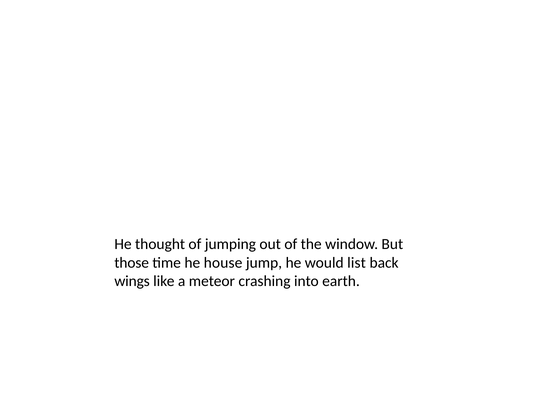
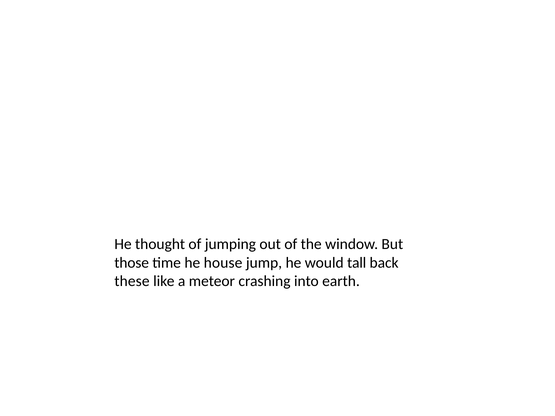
list: list -> tall (357, 263)
wings: wings -> these (132, 281)
